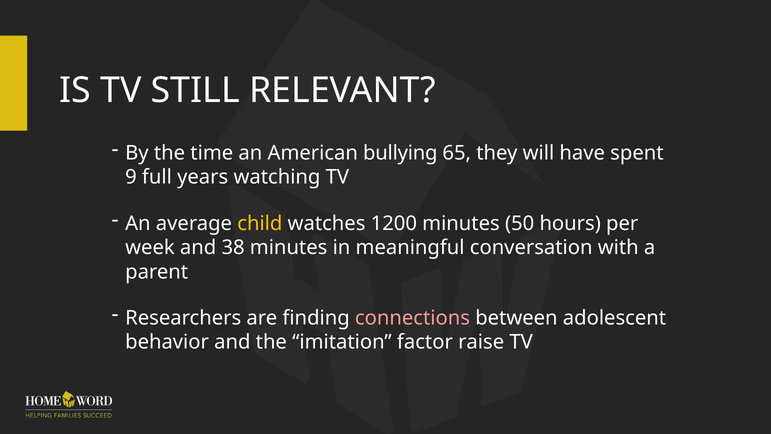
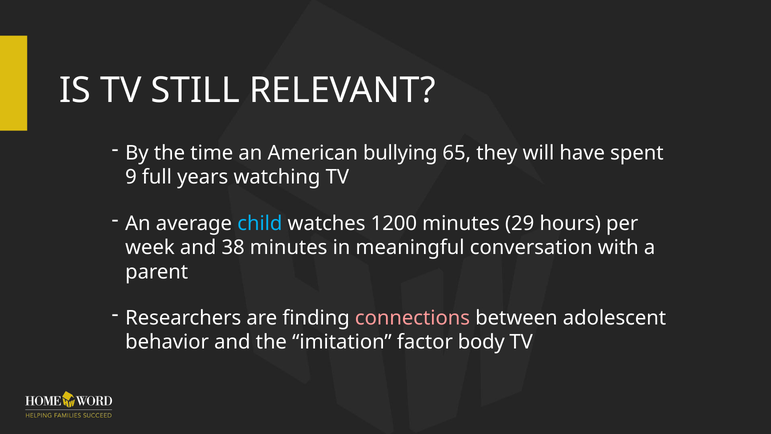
child colour: yellow -> light blue (260, 223)
50: 50 -> 29 (520, 223)
raise: raise -> body (481, 342)
